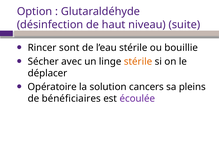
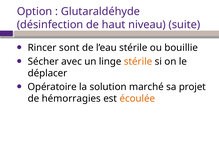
cancers: cancers -> marché (146, 87)
pleins: pleins -> projet (192, 87)
bénéficiaires: bénéficiaires -> hémorragies (71, 99)
écoulée colour: purple -> orange (137, 99)
